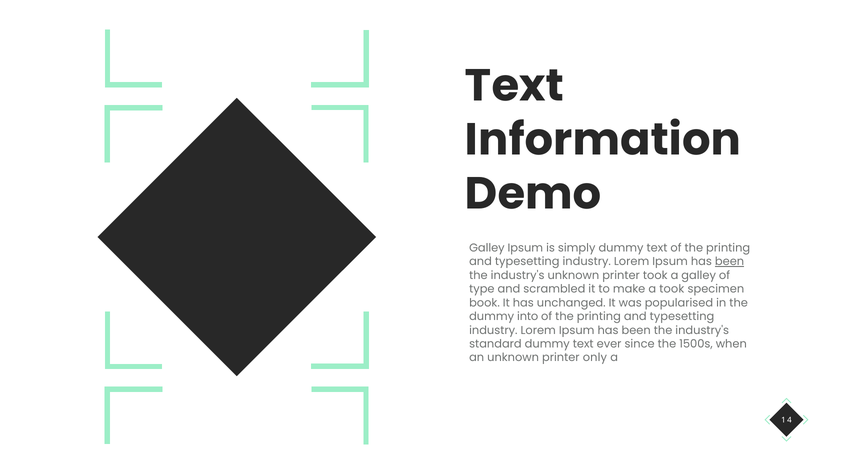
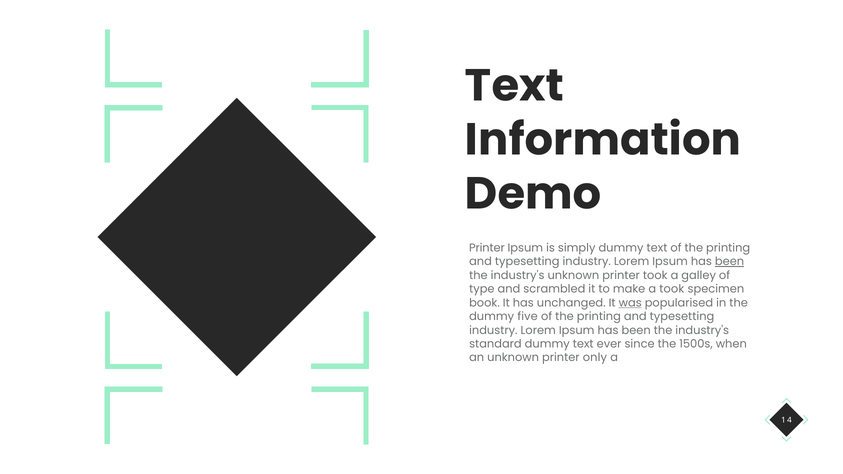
Galley: Galley -> Printer (487, 248)
was underline: none -> present (630, 303)
into: into -> five (528, 317)
